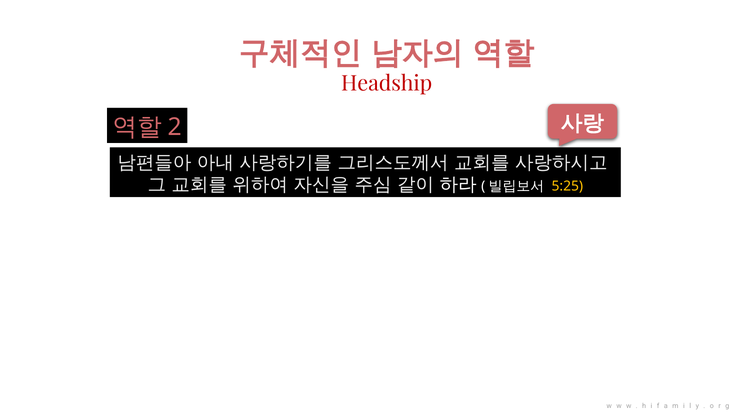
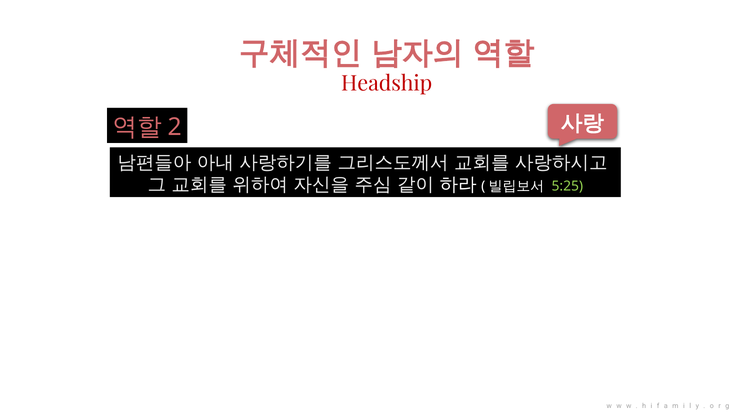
5:25 colour: yellow -> light green (567, 186)
